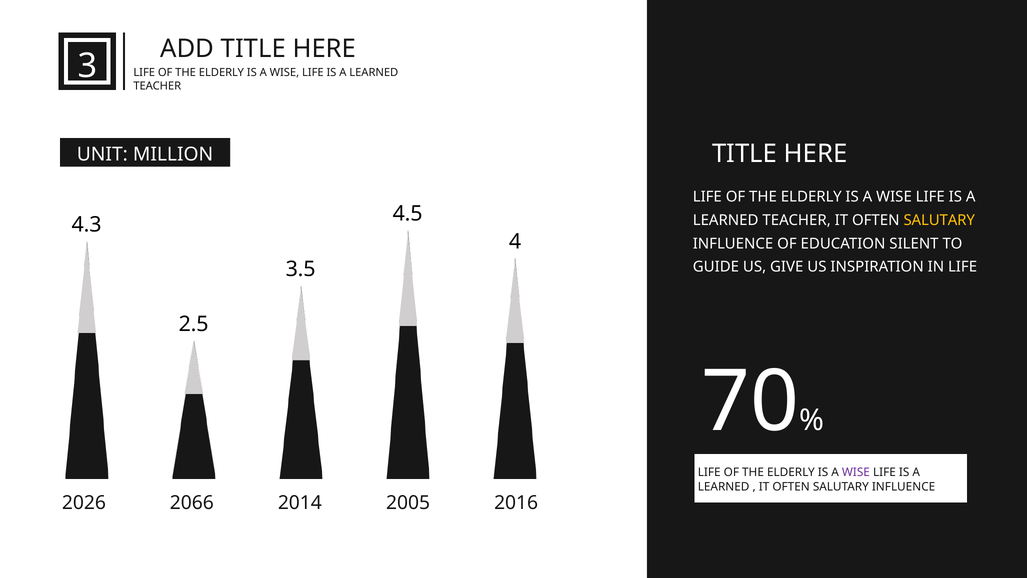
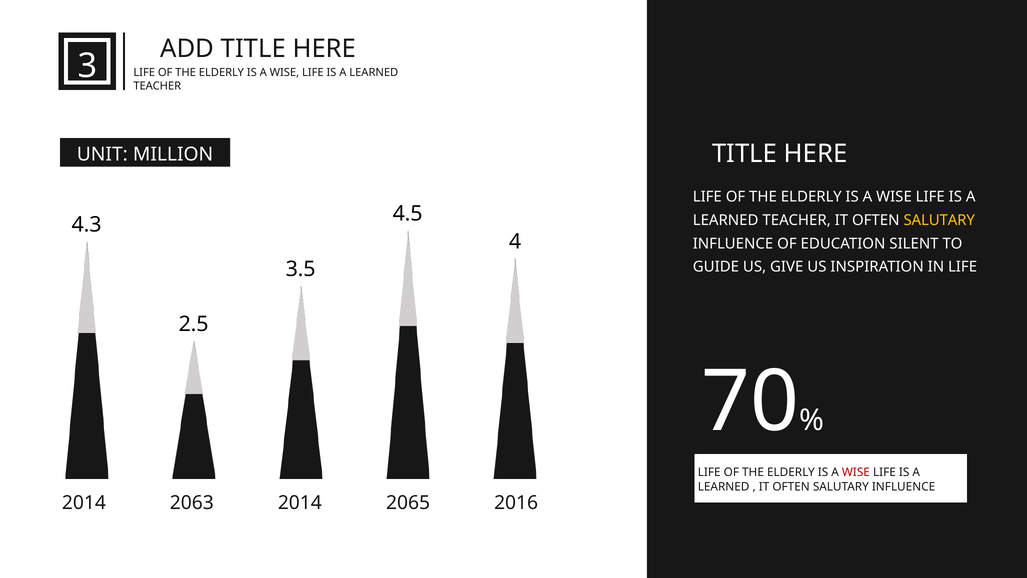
WISE colour: purple -> red (856, 472)
2026: 2026 -> 2014 (84, 503)
2066: 2066 -> 2063 (192, 503)
2005: 2005 -> 2065 (408, 503)
